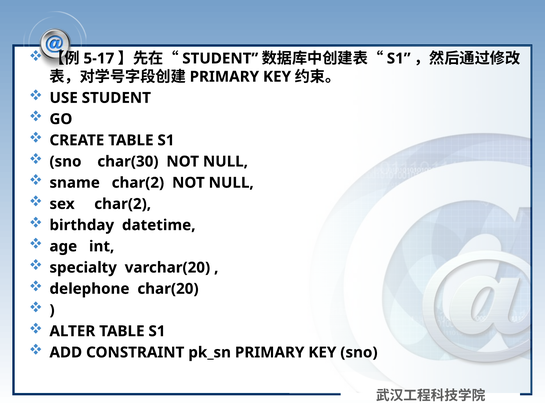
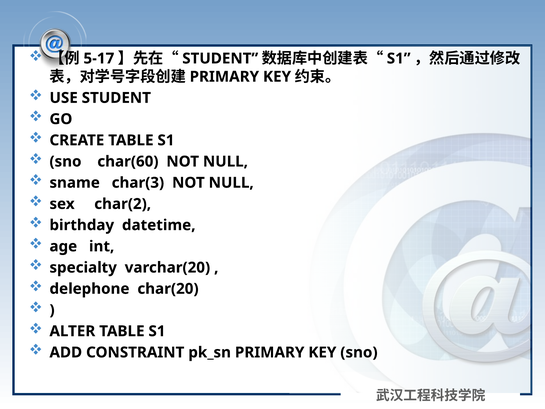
char(30: char(30 -> char(60 (128, 161)
sname char(2: char(2 -> char(3 (138, 183)
